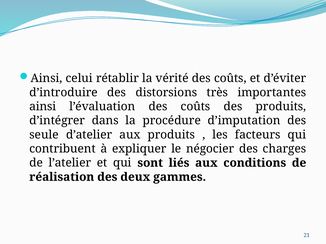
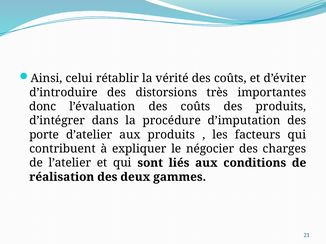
ainsi: ainsi -> donc (43, 107)
seule: seule -> porte (44, 135)
